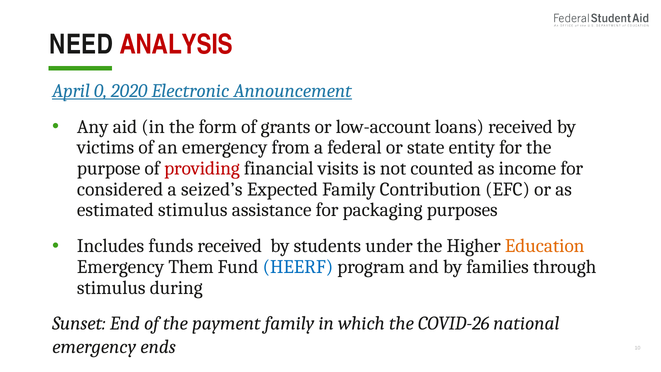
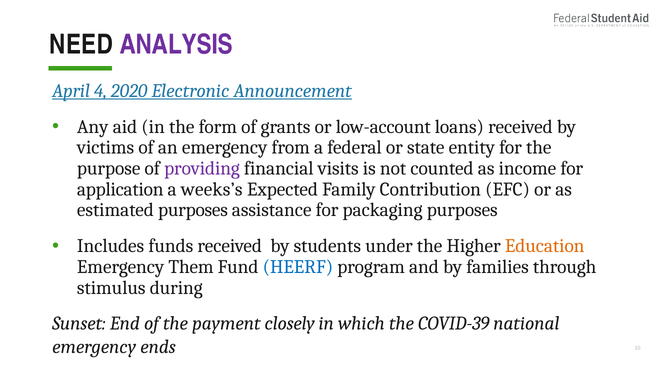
ANALYSIS colour: red -> purple (176, 45)
0: 0 -> 4 (101, 91)
providing colour: red -> purple (202, 168)
considered: considered -> application (120, 189)
seized’s: seized’s -> weeks’s (212, 189)
estimated stimulus: stimulus -> purposes (193, 210)
payment family: family -> closely (290, 323)
COVID-26: COVID-26 -> COVID-39 (454, 323)
